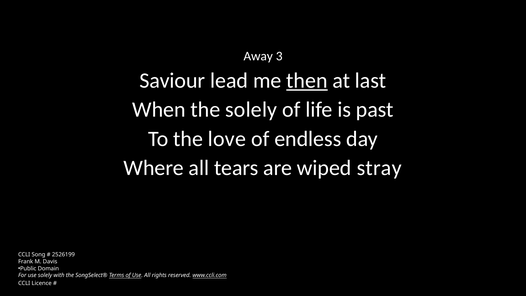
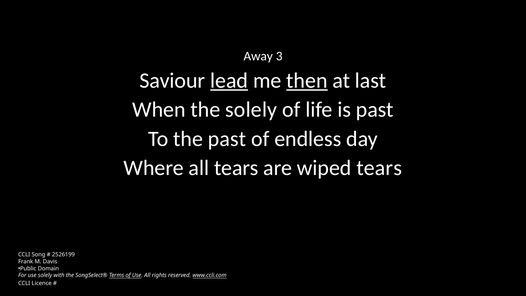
lead underline: none -> present (229, 80)
the love: love -> past (227, 139)
wiped stray: stray -> tears (379, 168)
